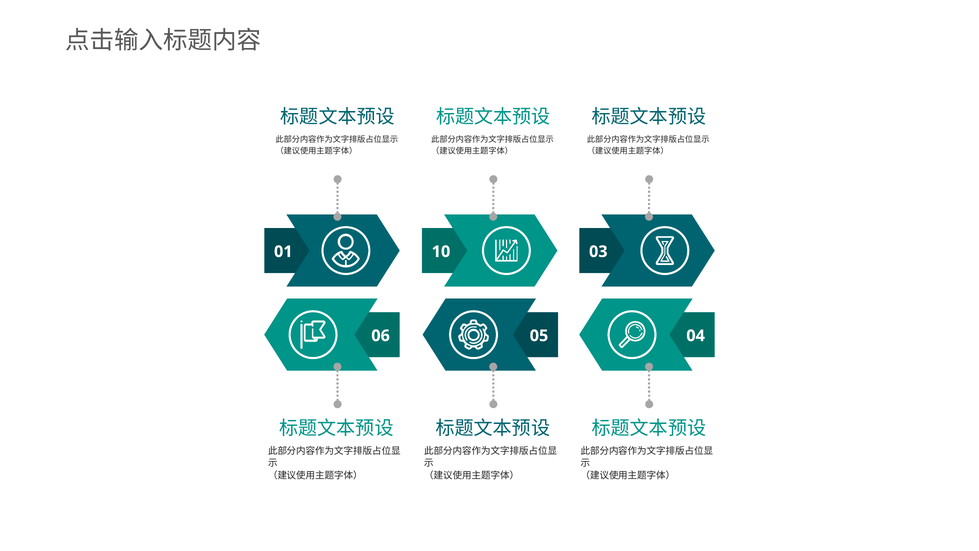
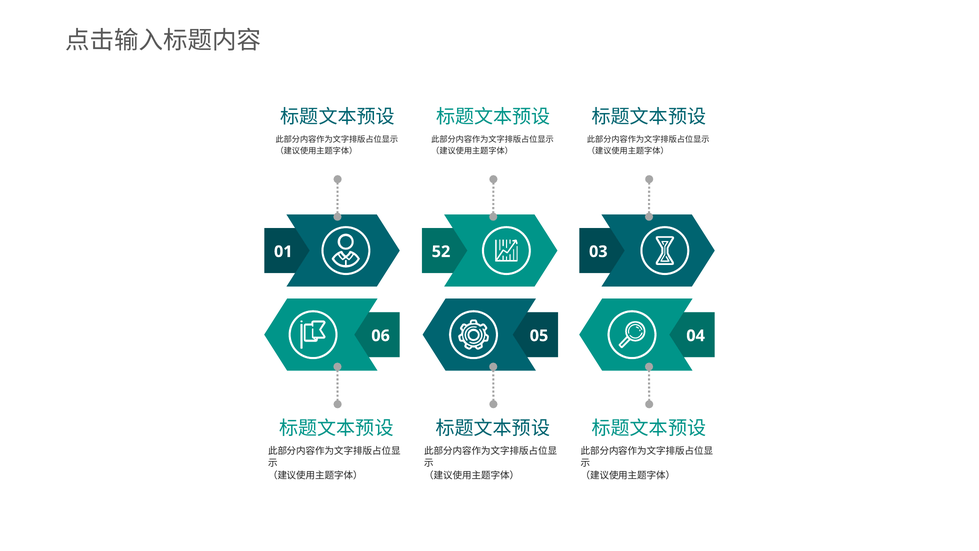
10: 10 -> 52 (441, 252)
